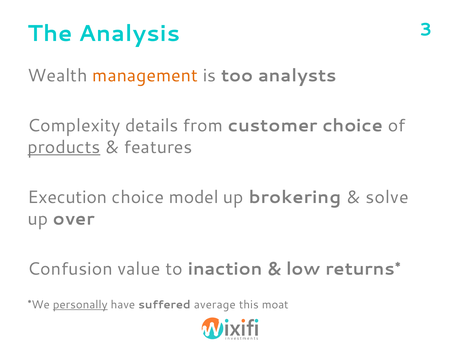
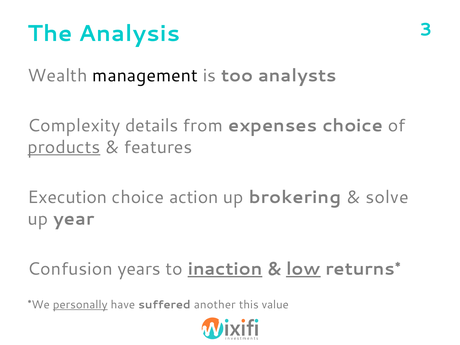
management colour: orange -> black (145, 76)
customer: customer -> expenses (273, 126)
model: model -> action (194, 197)
over: over -> year (74, 219)
value: value -> years (139, 269)
inaction underline: none -> present (225, 269)
low underline: none -> present (303, 269)
average: average -> another (215, 305)
moat: moat -> value (275, 305)
